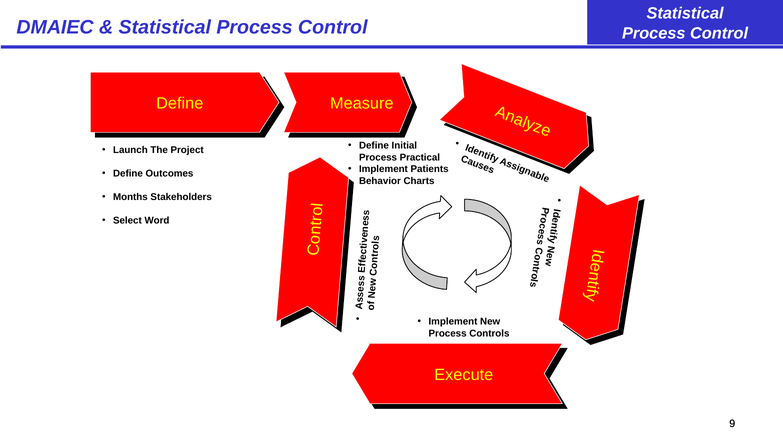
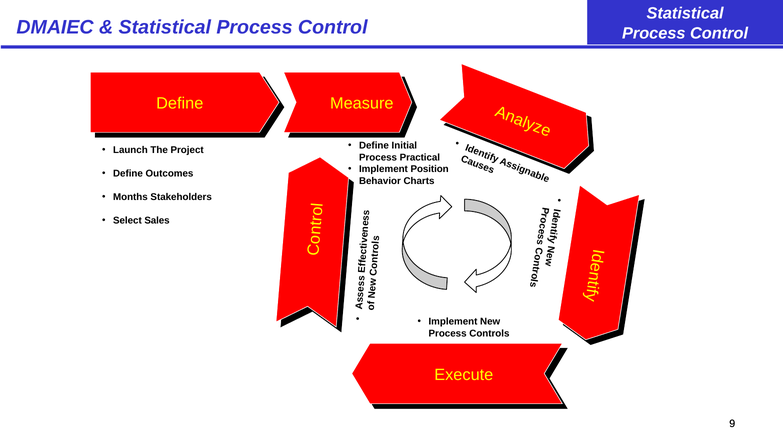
Patients: Patients -> Position (430, 169)
Word: Word -> Sales (157, 221)
